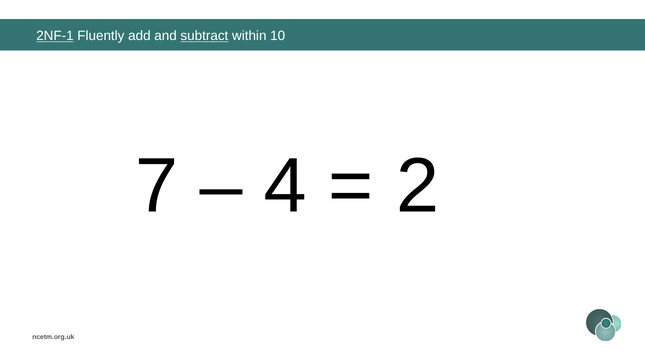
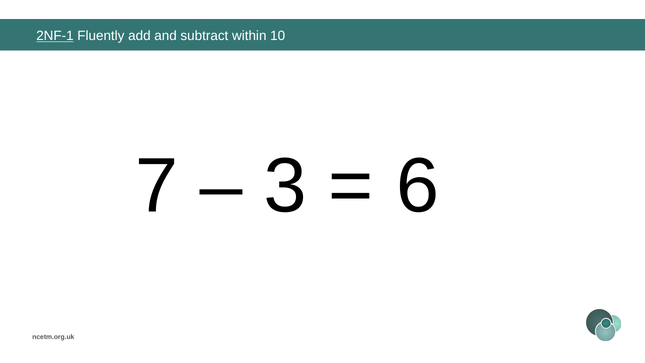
subtract underline: present -> none (204, 36)
4: 4 -> 3 (285, 186)
2: 2 -> 6 (418, 186)
